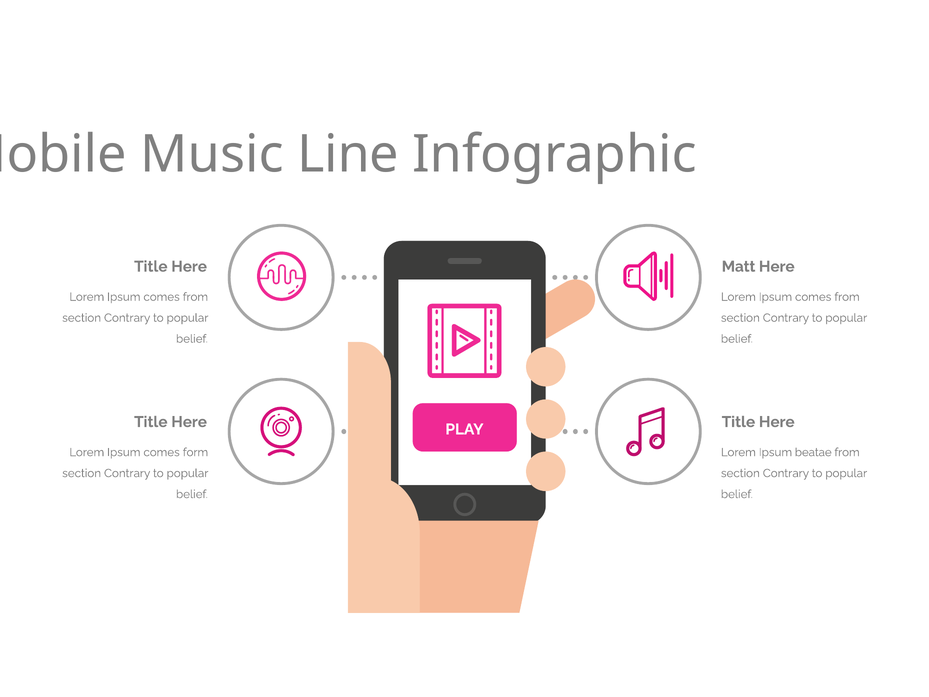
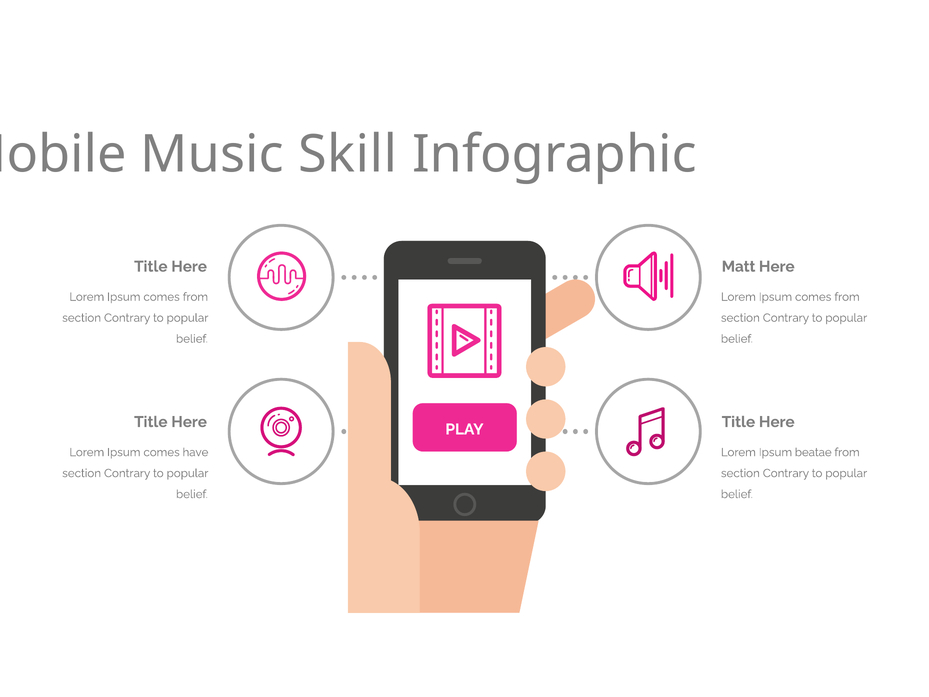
Line: Line -> Skill (348, 154)
form: form -> have (195, 452)
